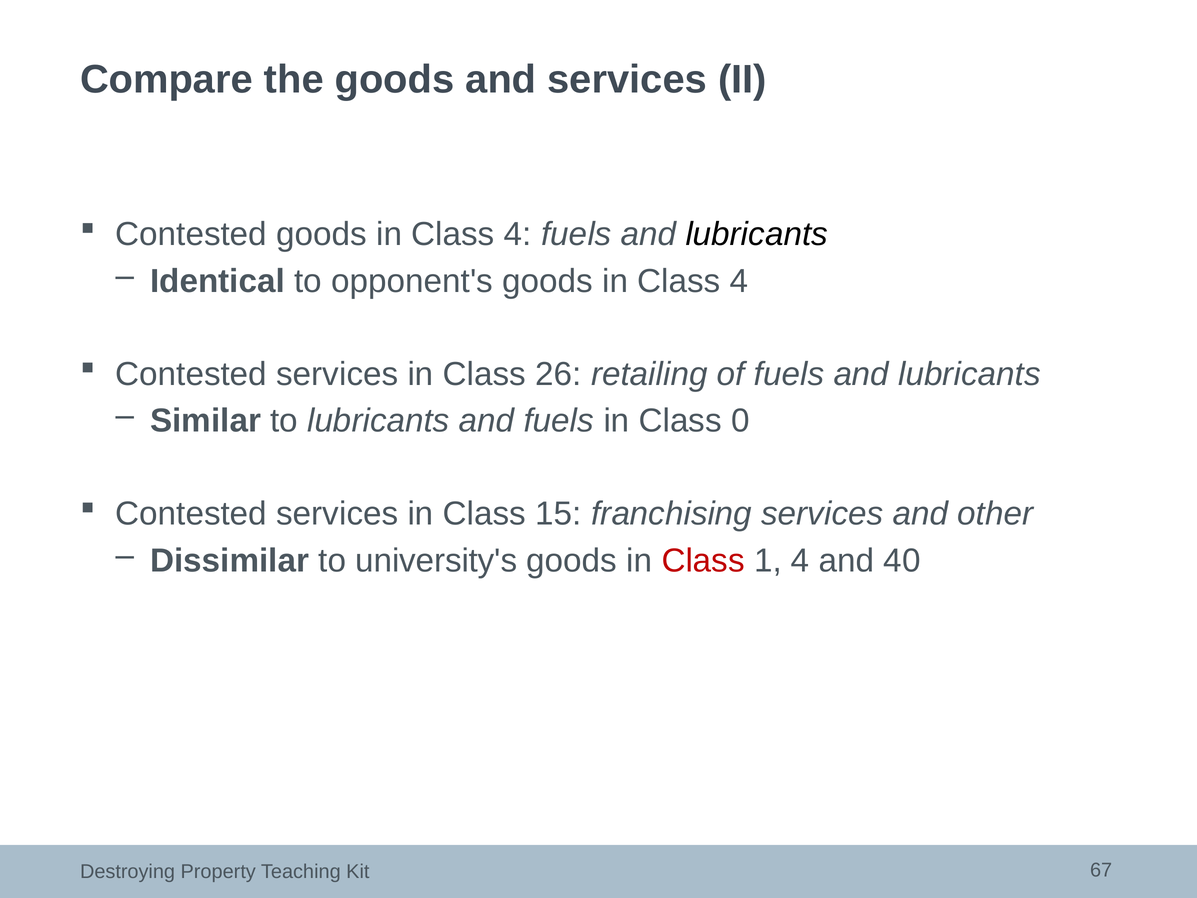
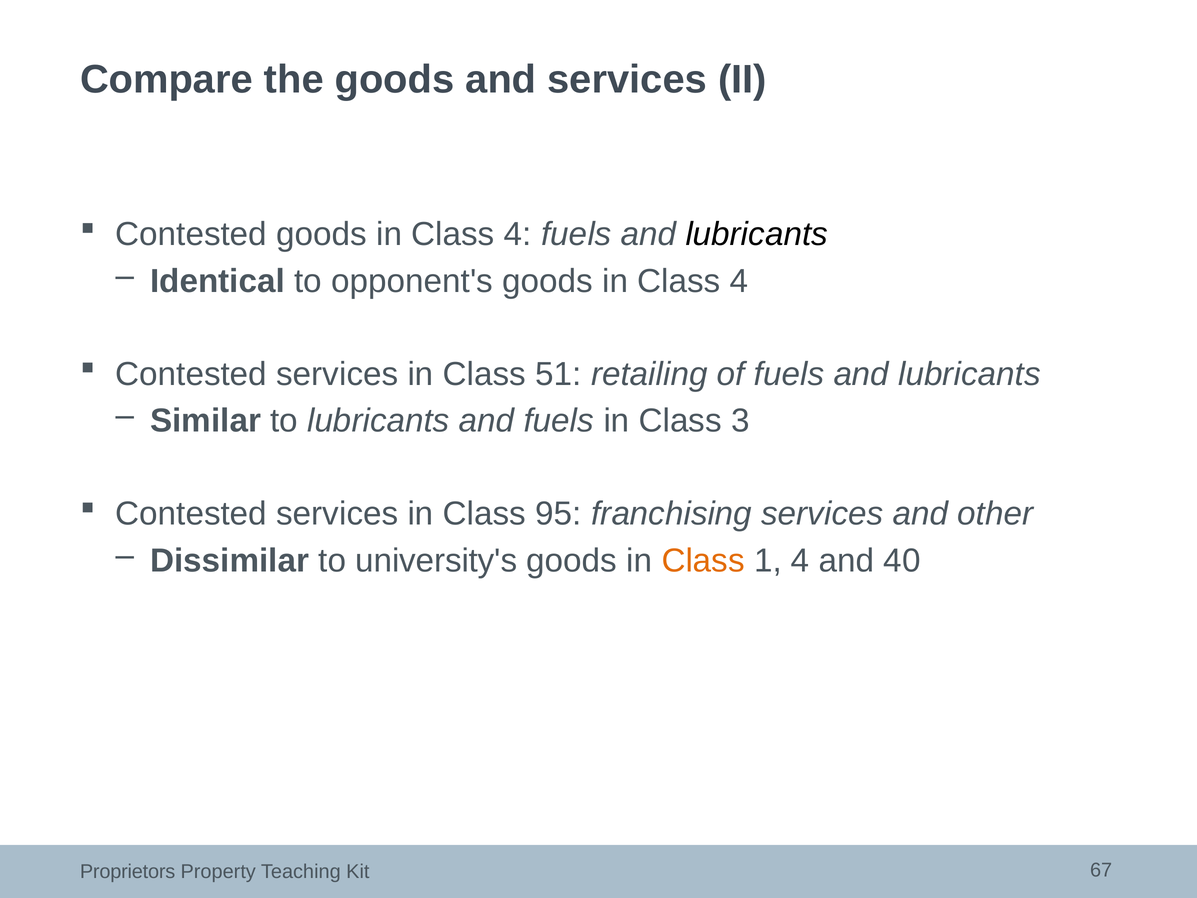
26: 26 -> 51 (558, 374)
0: 0 -> 3 (740, 421)
15: 15 -> 95 (558, 514)
Class colour: red -> orange (703, 560)
Destroying: Destroying -> Proprietors (128, 871)
